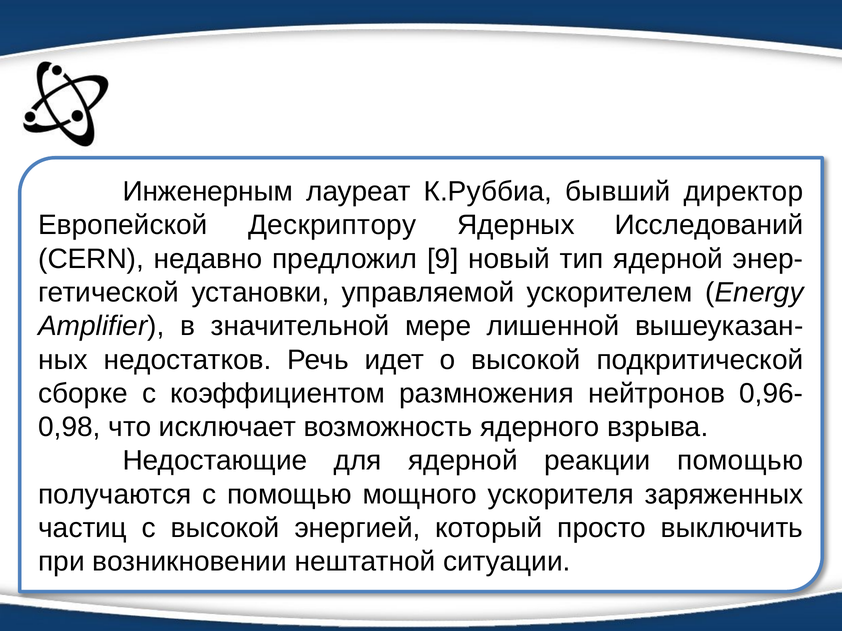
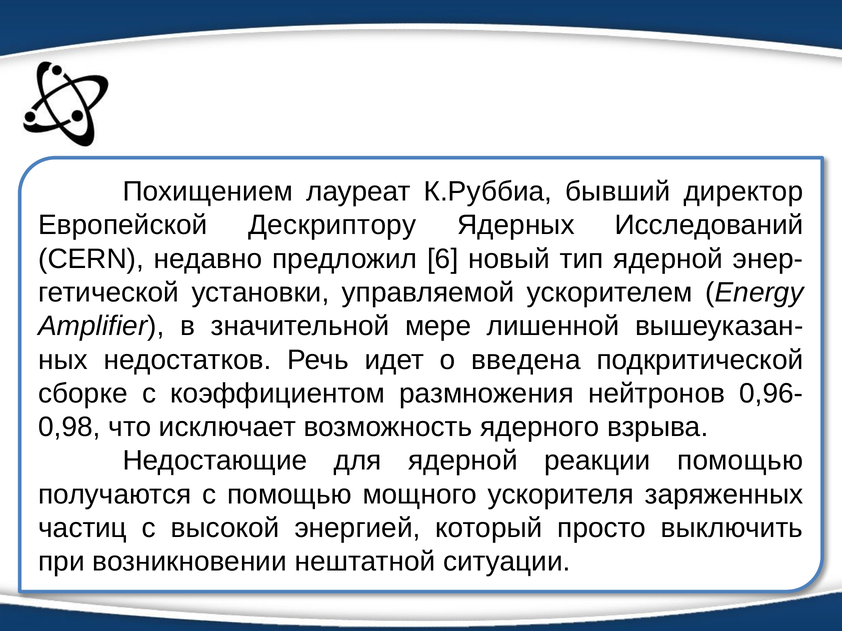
Инженерным: Инженерным -> Похищением (208, 192)
9: 9 -> 6 (443, 259)
о высокой: высокой -> введена (526, 360)
